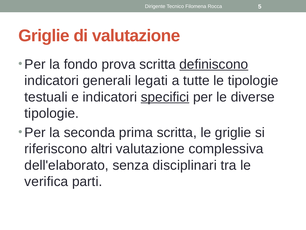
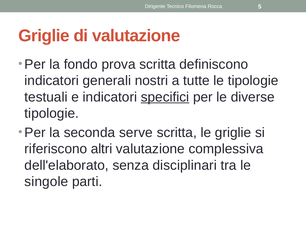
definiscono underline: present -> none (214, 64)
legati: legati -> nostri (151, 81)
prima: prima -> serve (136, 132)
verifica: verifica -> singole (46, 181)
